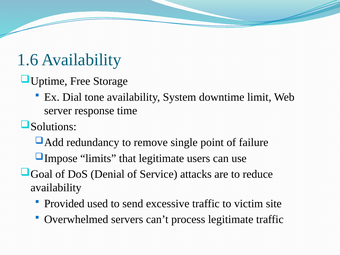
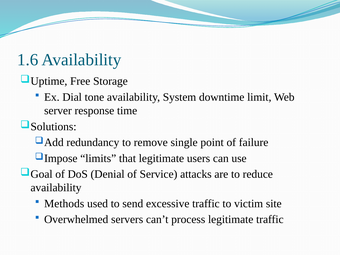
Provided: Provided -> Methods (64, 204)
